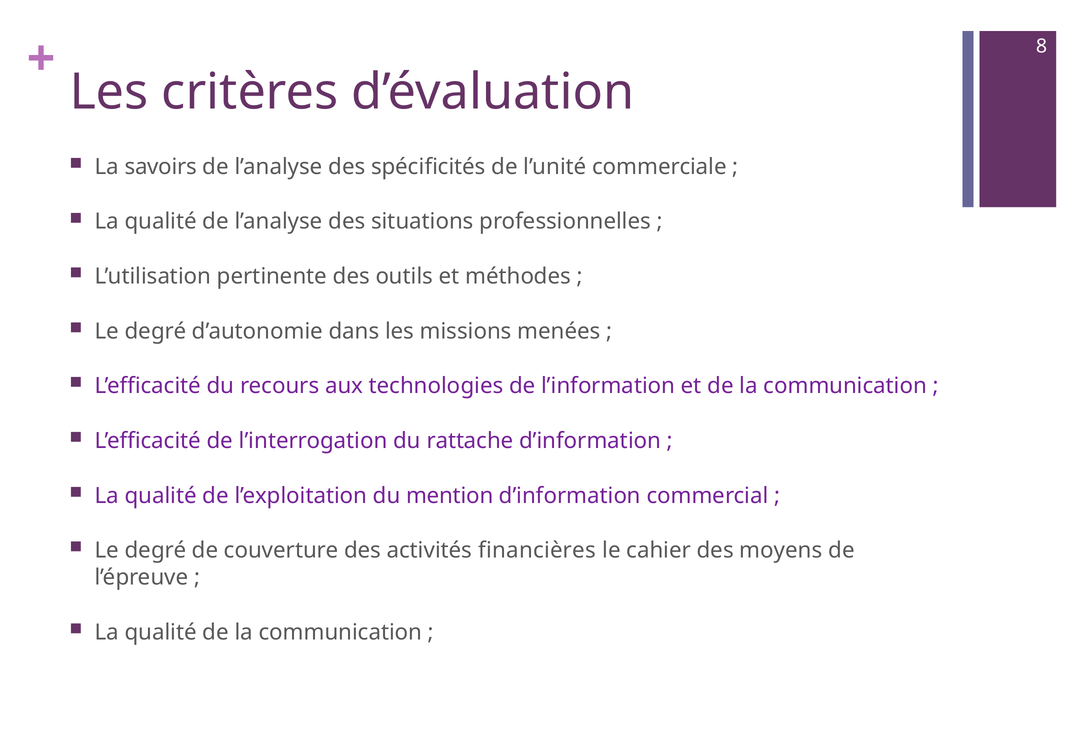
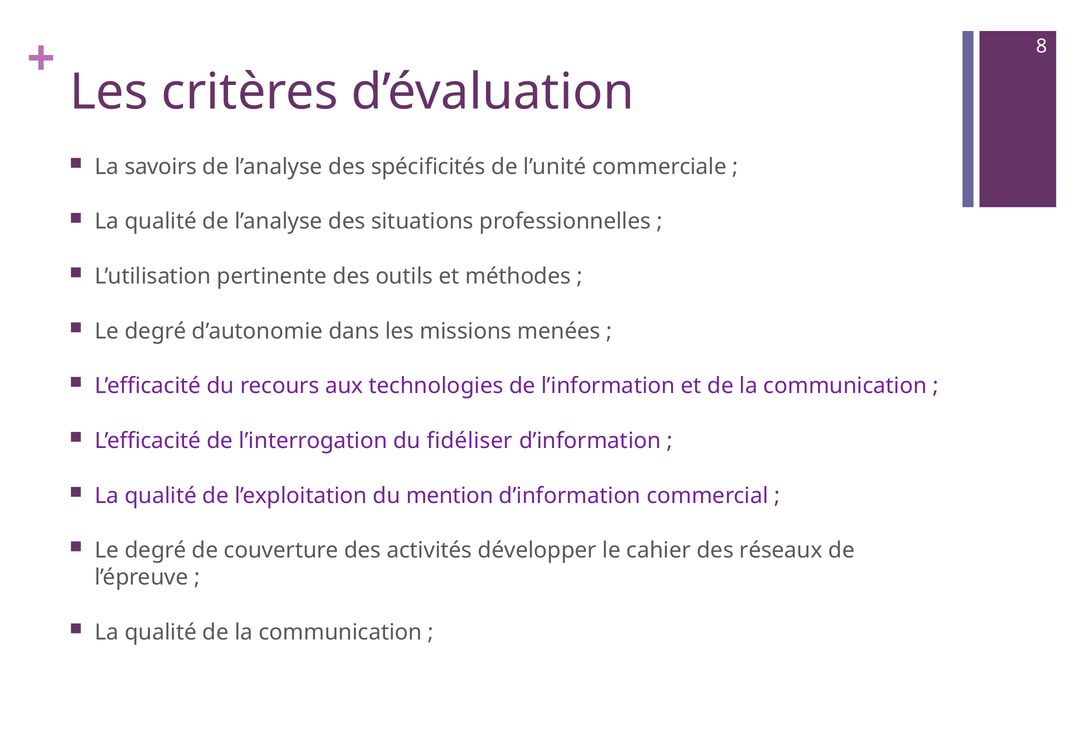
rattache: rattache -> fidéliser (470, 441)
financières: financières -> développer (537, 551)
moyens: moyens -> réseaux (781, 551)
